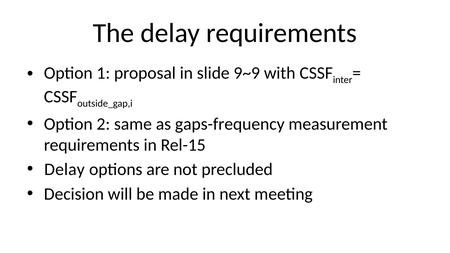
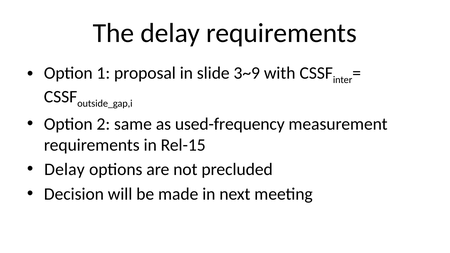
9~9: 9~9 -> 3~9 (247, 73)
gaps-frequency: gaps-frequency -> used-frequency (230, 124)
